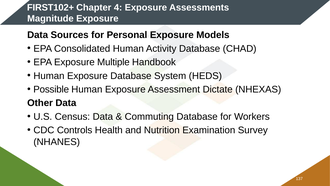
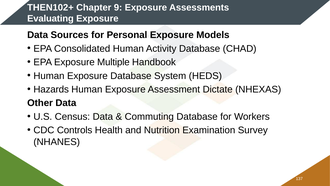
FIRST102+: FIRST102+ -> THEN102+ (50, 7)
4: 4 -> 9 (118, 7)
Magnitude: Magnitude -> Evaluating (50, 19)
Possible: Possible -> Hazards (51, 89)
